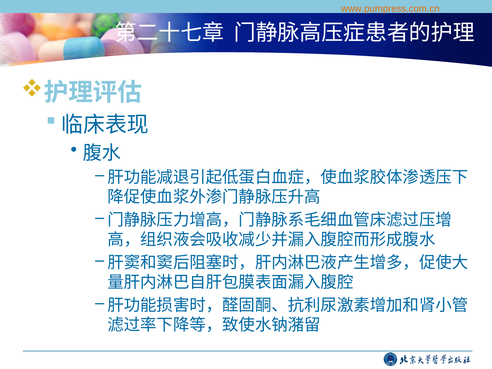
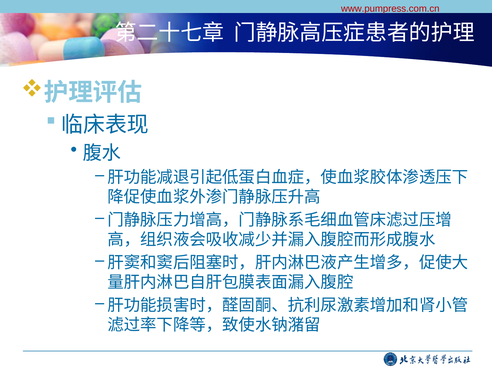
www.pumpress.com.cn colour: orange -> red (390, 9)
